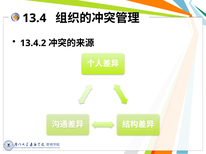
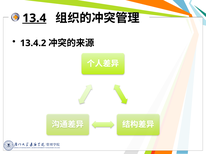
13.4 underline: none -> present (34, 18)
